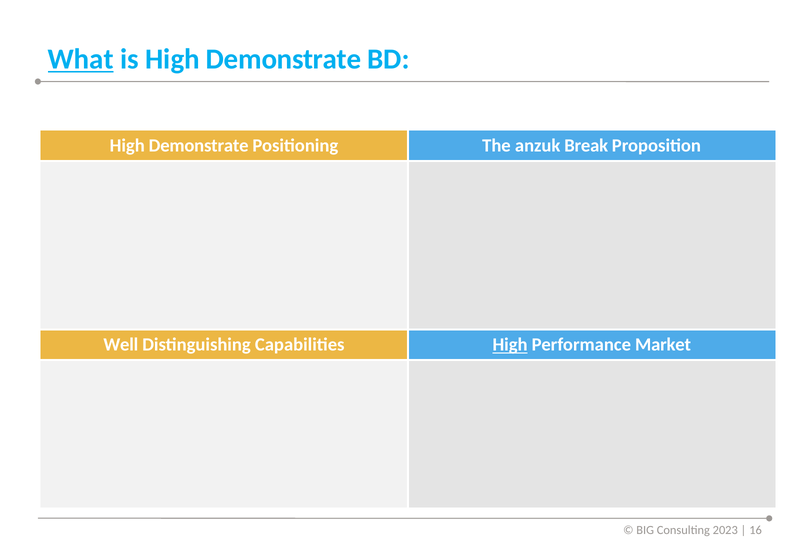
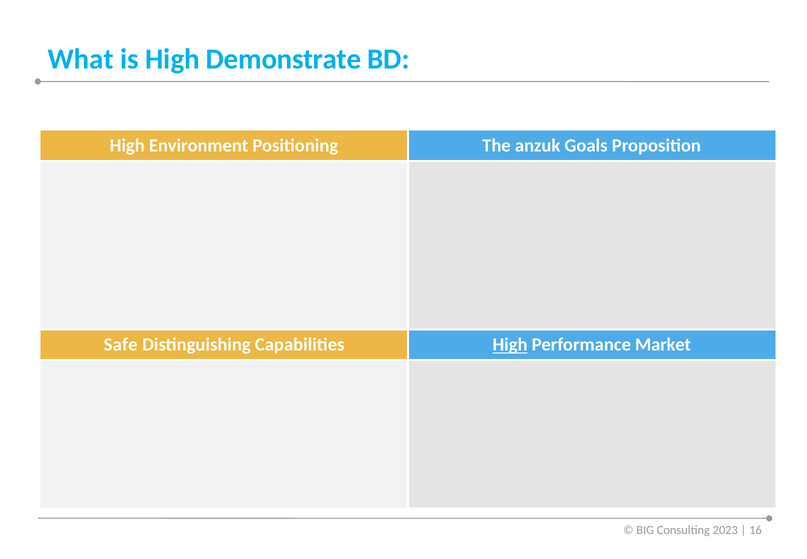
What underline: present -> none (81, 59)
Demonstrate: Demonstrate -> Environment (199, 146)
Break: Break -> Goals (586, 146)
Well: Well -> Safe (121, 345)
